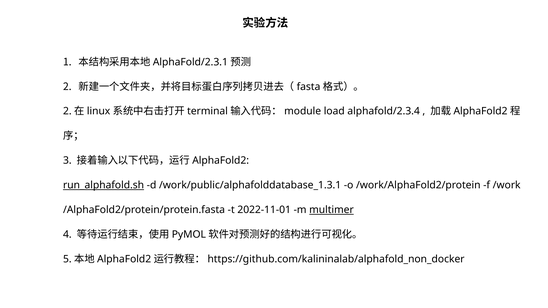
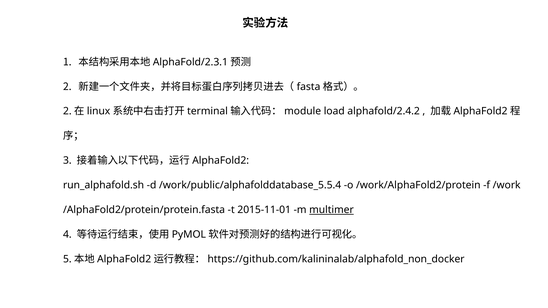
alphafold/2.3.4: alphafold/2.3.4 -> alphafold/2.4.2 (384, 111)
run_alphafold.sh underline: present -> none (104, 185)
/work/public/alphafolddatabase_1.3.1: /work/public/alphafolddatabase_1.3.1 -> /work/public/alphafolddatabase_5.5.4 (250, 185)
2022-11-01: 2022-11-01 -> 2015-11-01 (264, 210)
